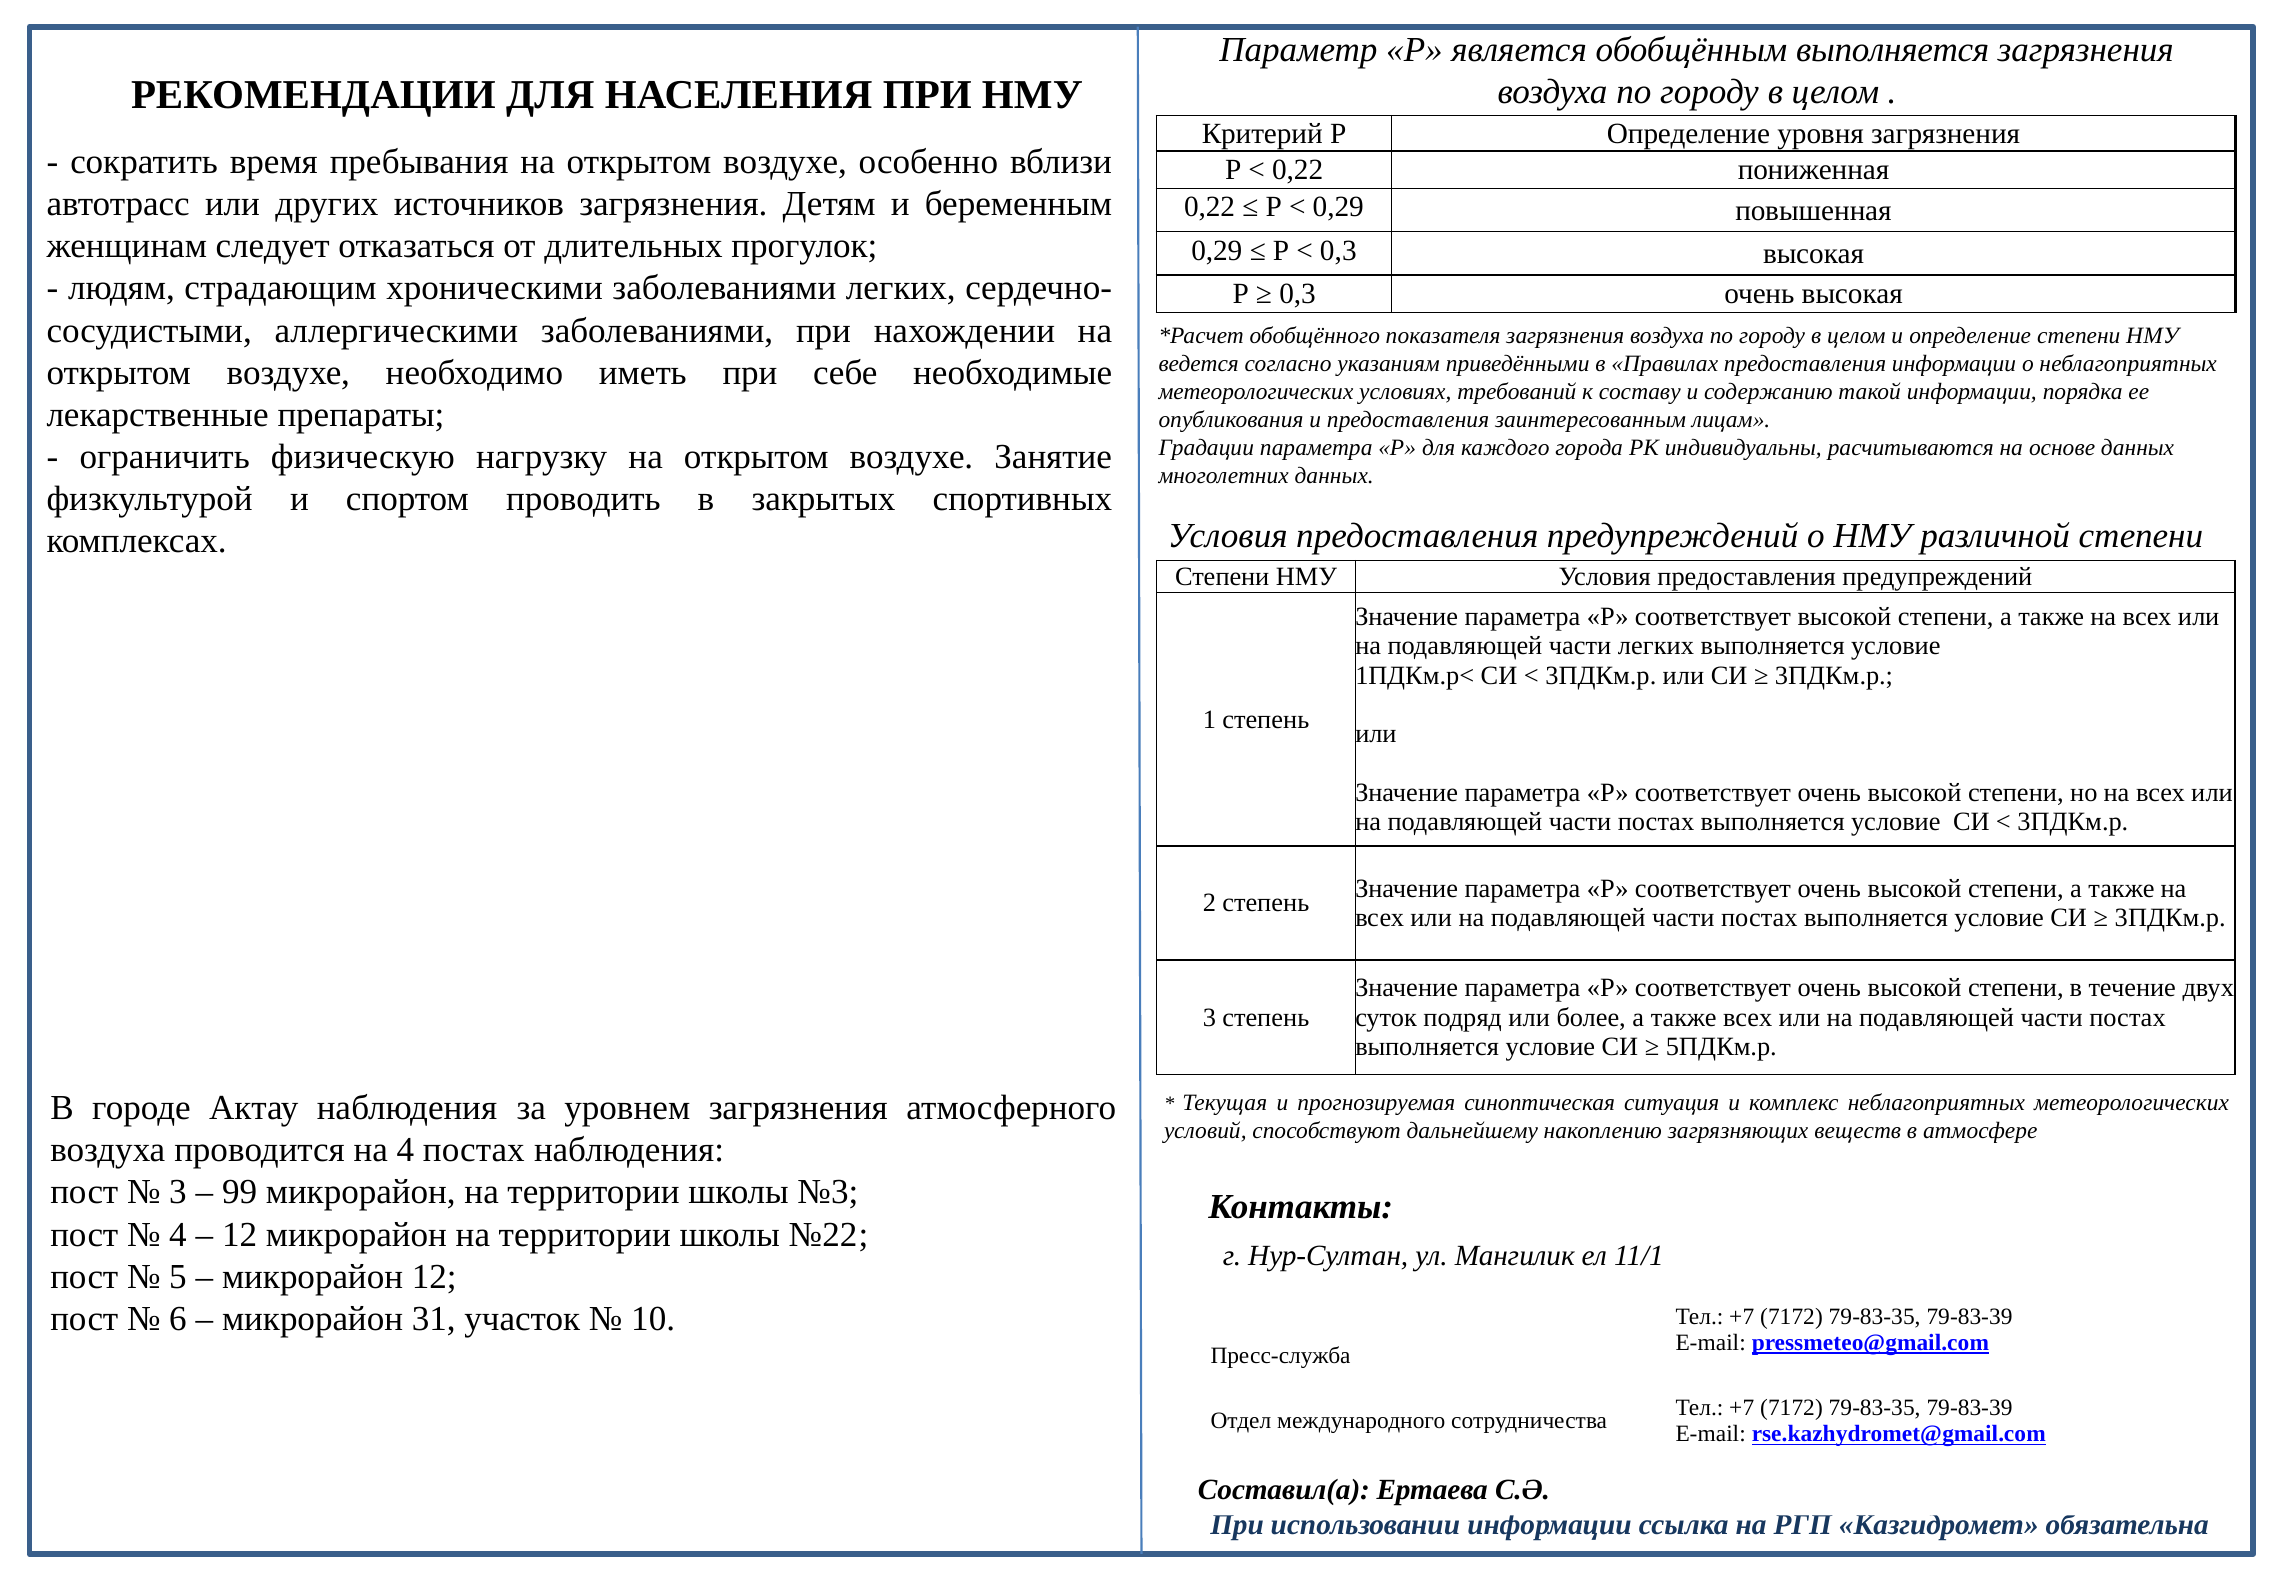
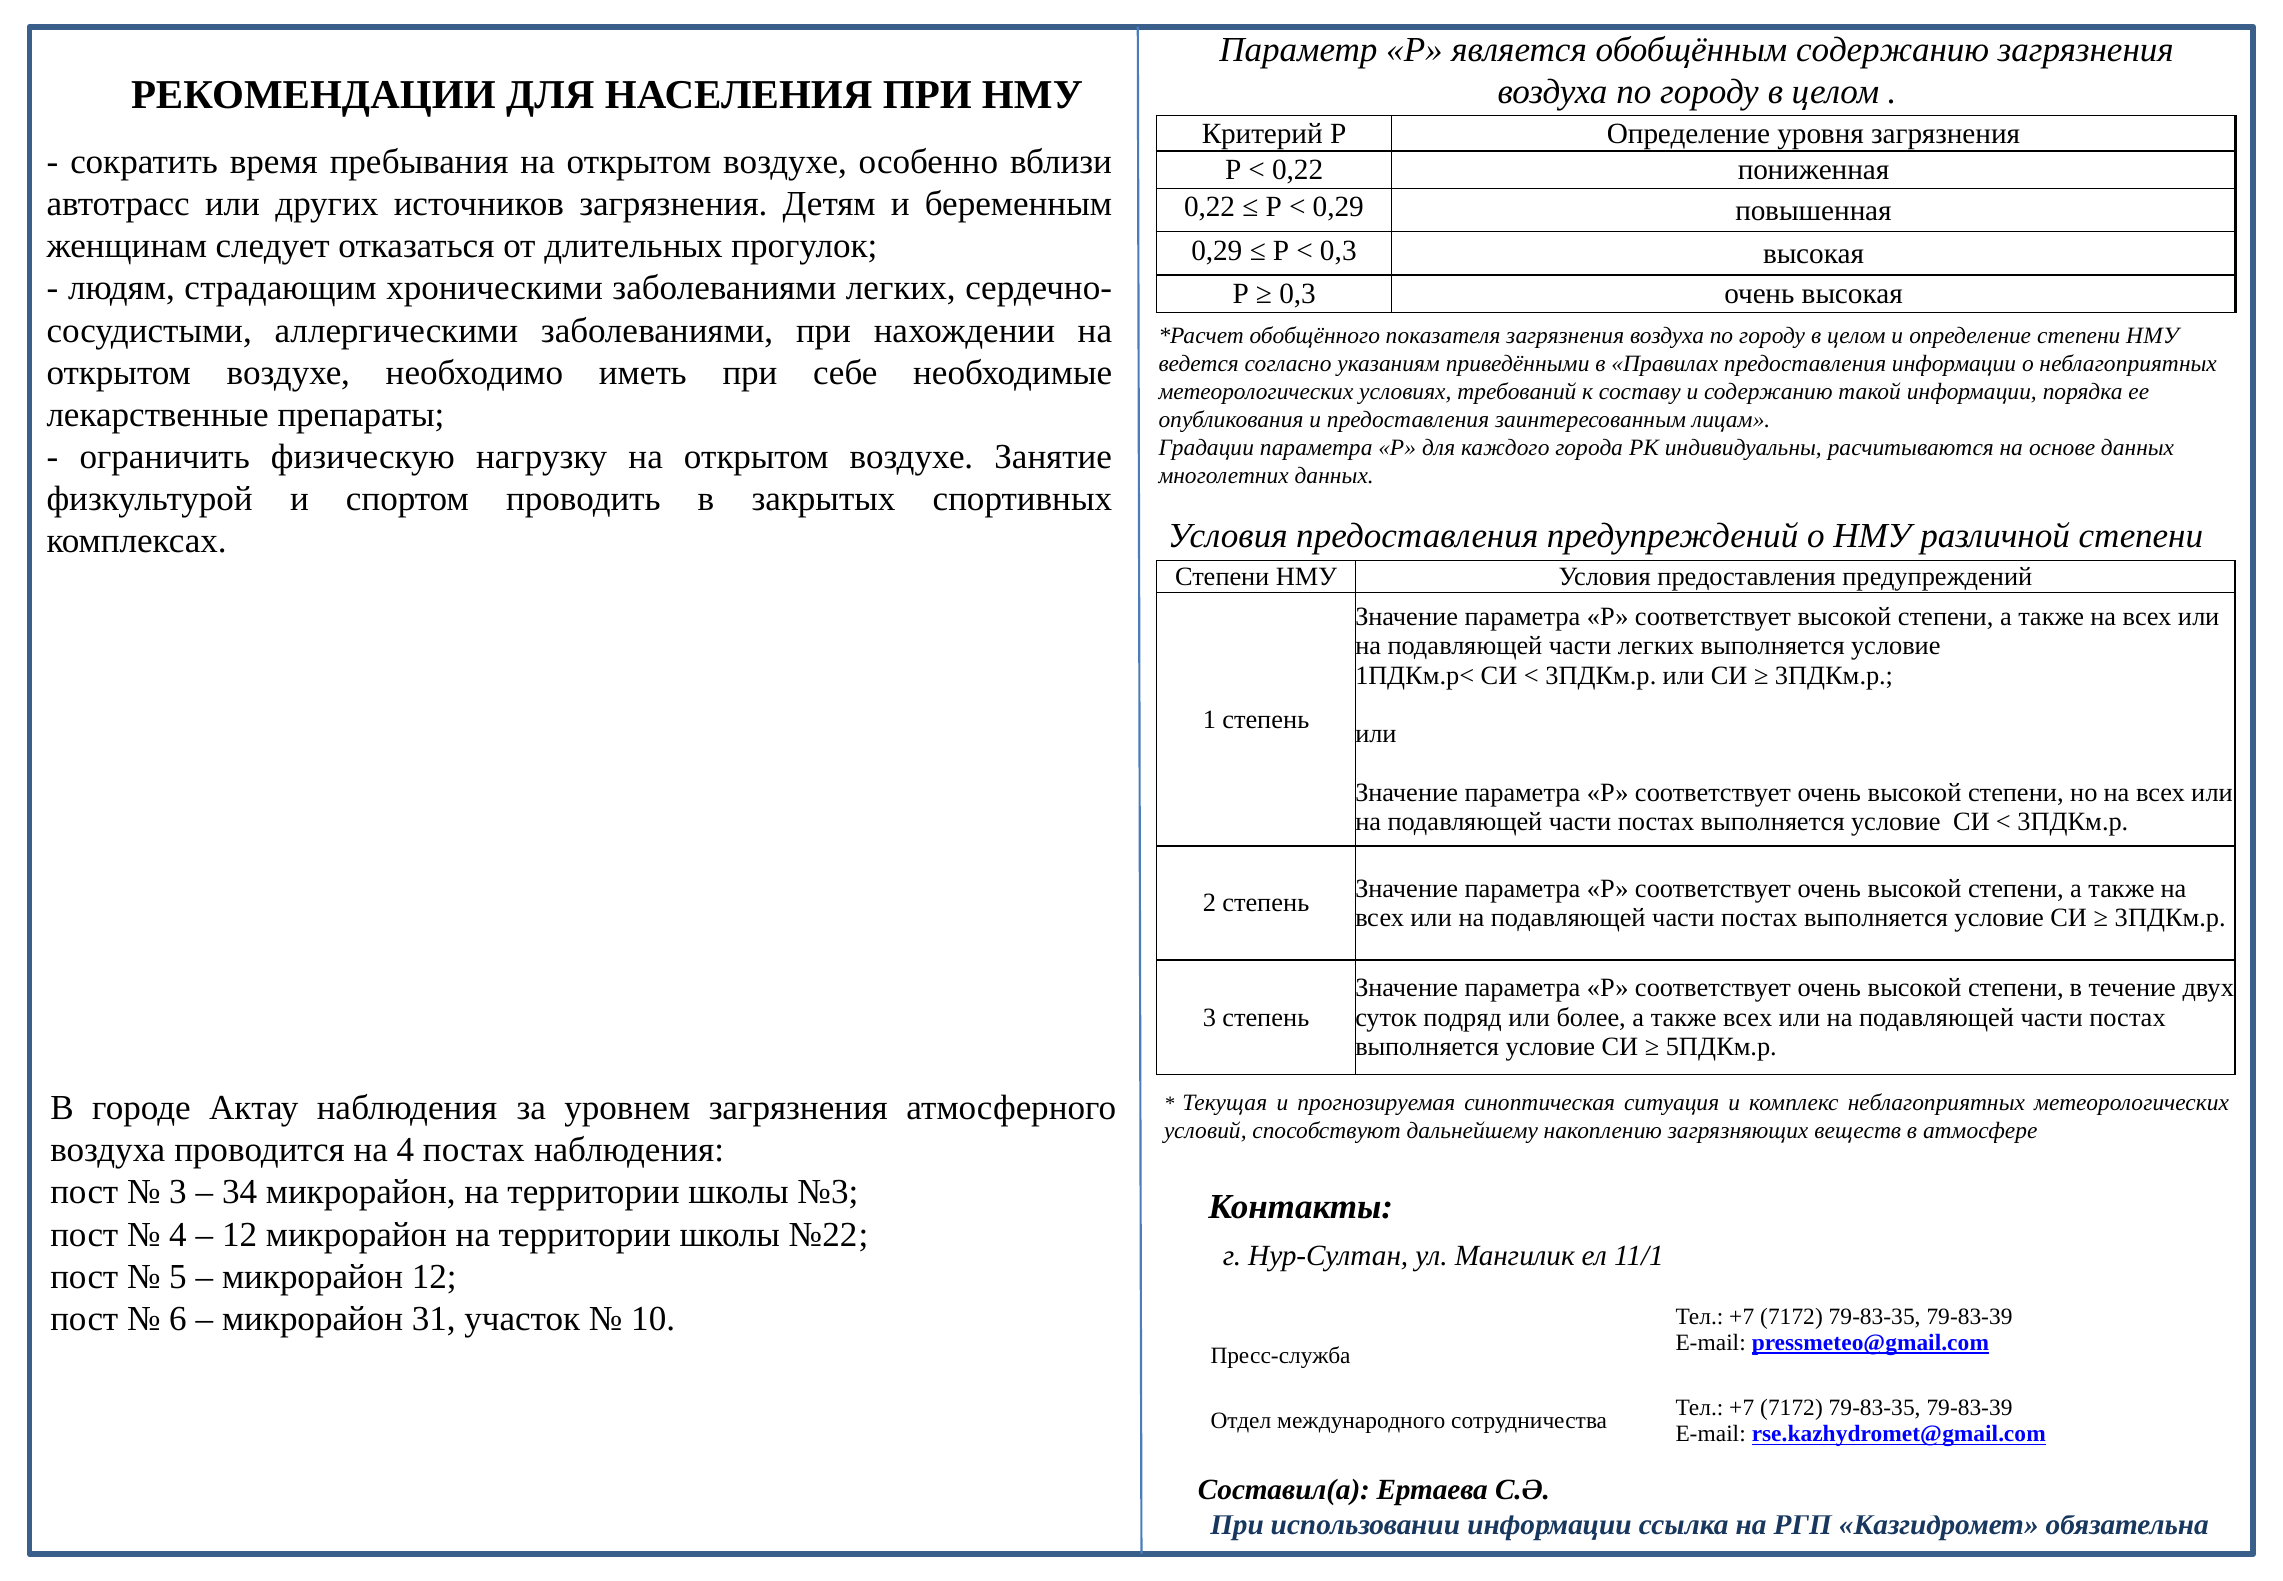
обобщённым выполняется: выполняется -> содержанию (1893, 49)
99: 99 -> 34 (240, 1192)
